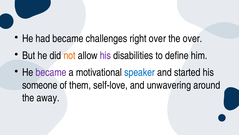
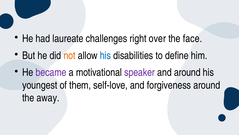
had became: became -> laureate (68, 38)
the over: over -> face (192, 38)
his colour: purple -> blue (105, 55)
speaker colour: blue -> purple (140, 72)
and started: started -> around (187, 72)
someone: someone -> youngest (40, 85)
unwavering: unwavering -> forgiveness (169, 85)
